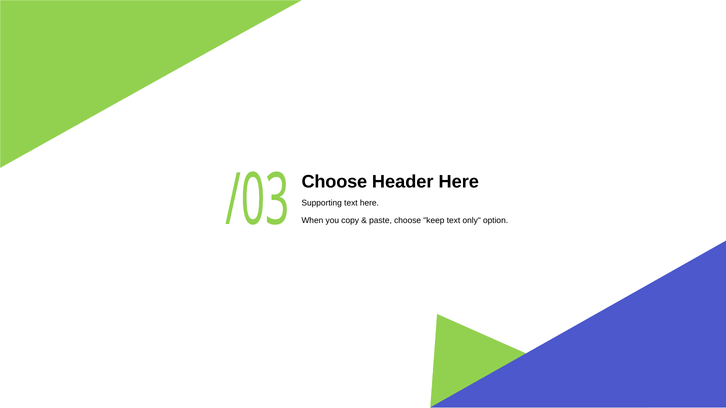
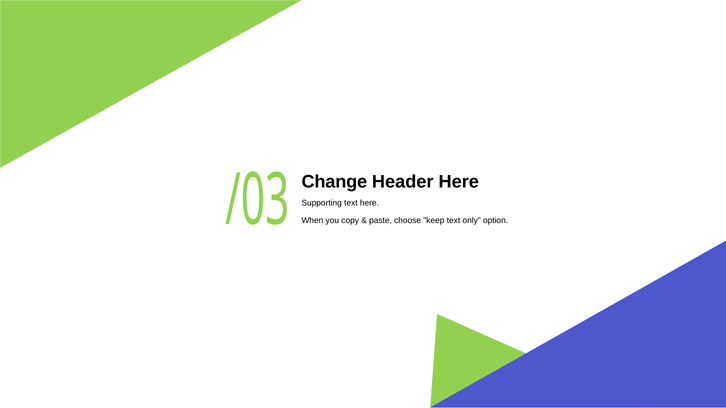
Choose: Choose -> Change (334, 182)
